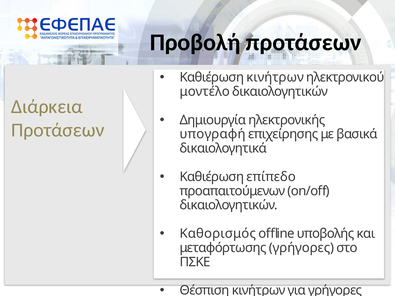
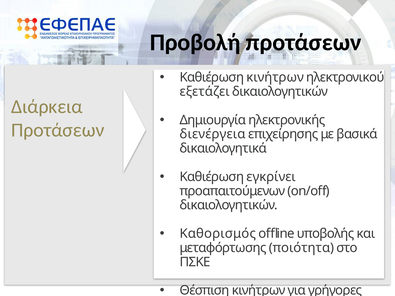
μοντέλο: μοντέλο -> εξετάζει (205, 92)
υπογραφή: υπογραφή -> διενέργεια (213, 134)
επίπεδο: επίπεδο -> εγκρίνει (271, 177)
μεταφόρτωσης γρήγορες: γρήγορες -> ποιότητα (301, 248)
